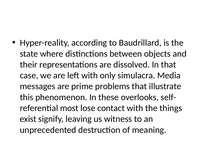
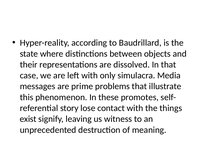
overlooks: overlooks -> promotes (140, 97)
most: most -> story (69, 108)
